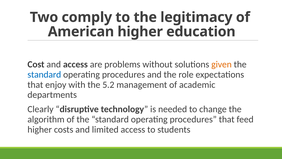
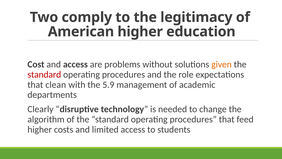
standard colour: blue -> red (44, 74)
enjoy: enjoy -> clean (56, 84)
5.2: 5.2 -> 5.9 (108, 84)
